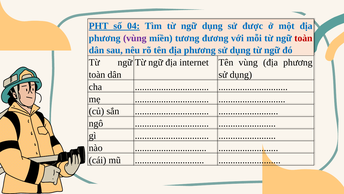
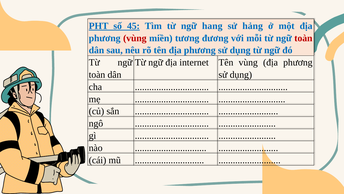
04: 04 -> 45 (133, 26)
ngữ dụng: dụng -> hang (212, 26)
được: được -> hảng (253, 26)
vùng colour: purple -> red (135, 38)
